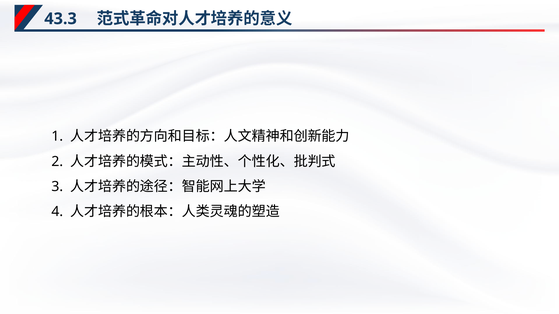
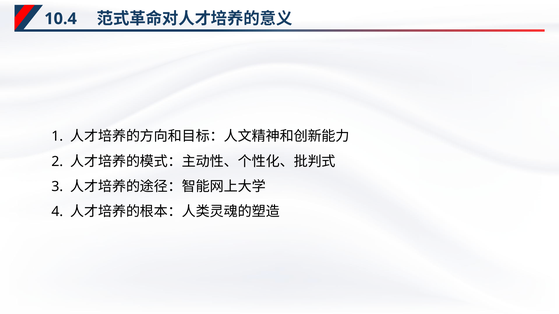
43.3: 43.3 -> 10.4 (61, 19)
